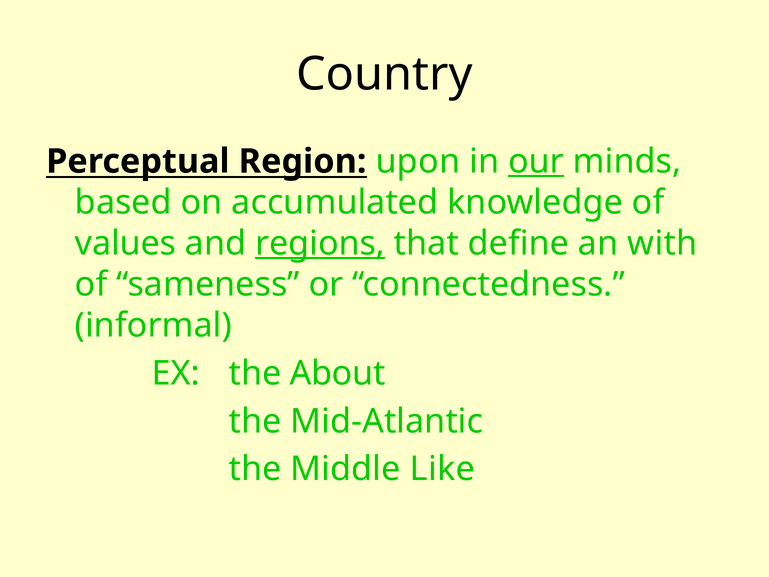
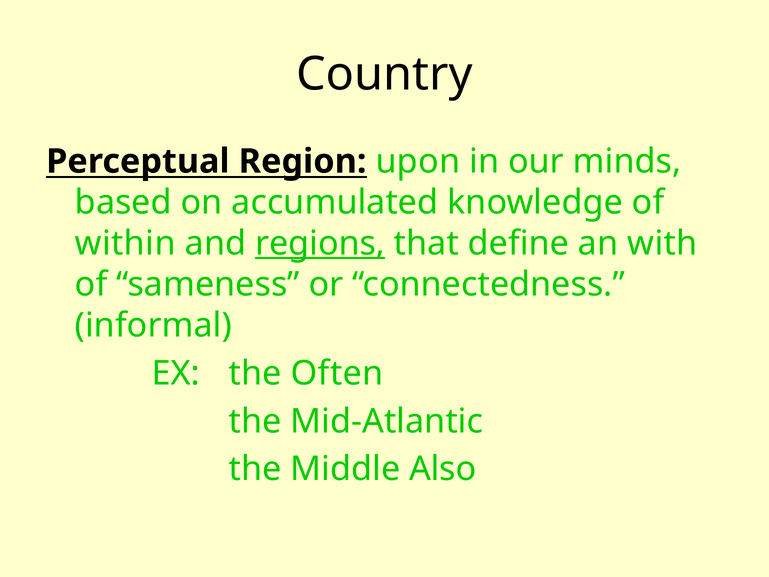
our underline: present -> none (536, 161)
values: values -> within (125, 243)
About: About -> Often (337, 373)
Like: Like -> Also (443, 469)
